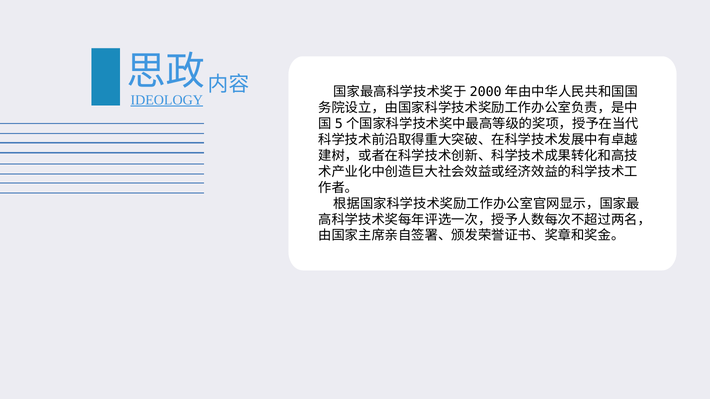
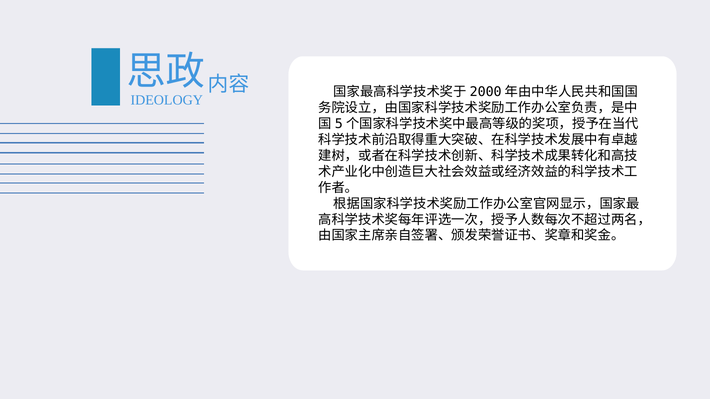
IDEOLOGY underline: present -> none (167, 100)
